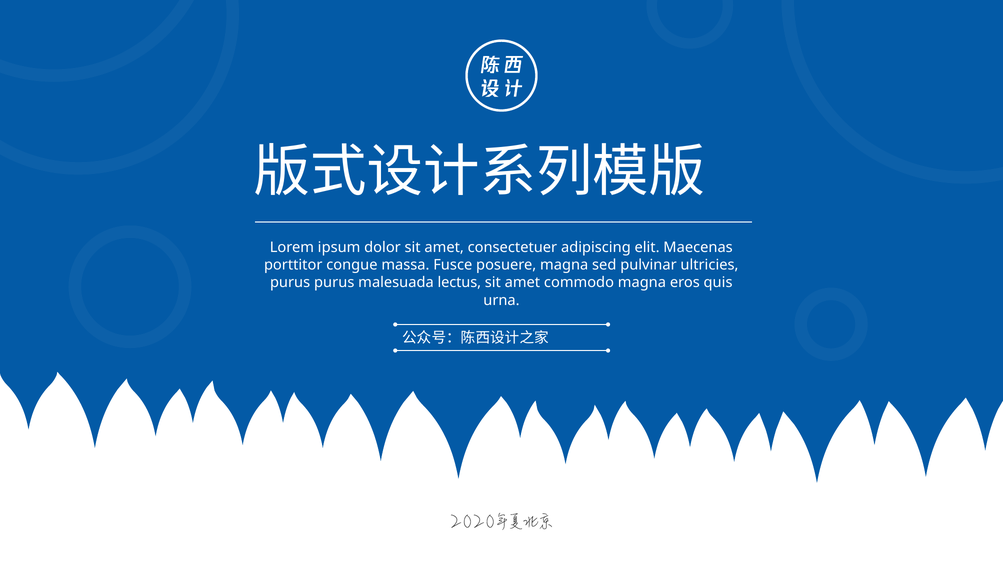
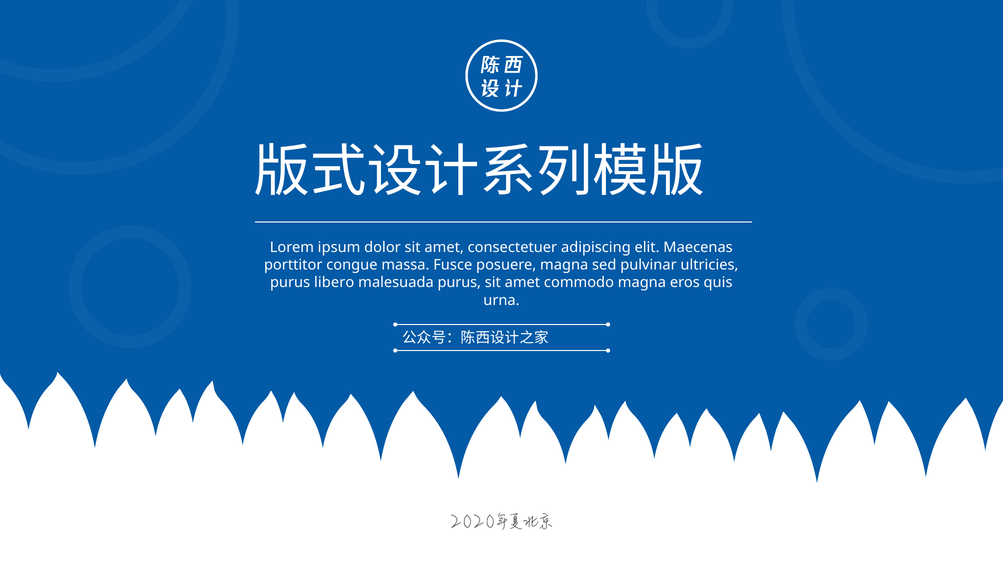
purus purus: purus -> libero (334, 283)
malesuada lectus: lectus -> purus (459, 283)
